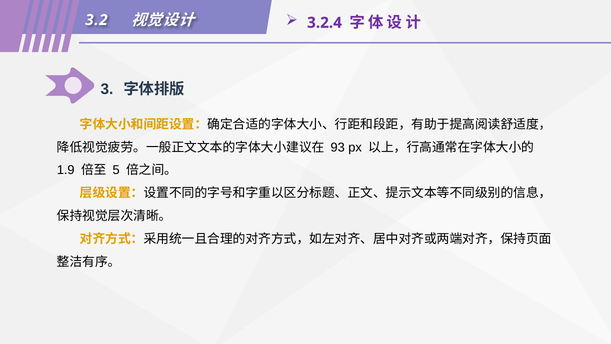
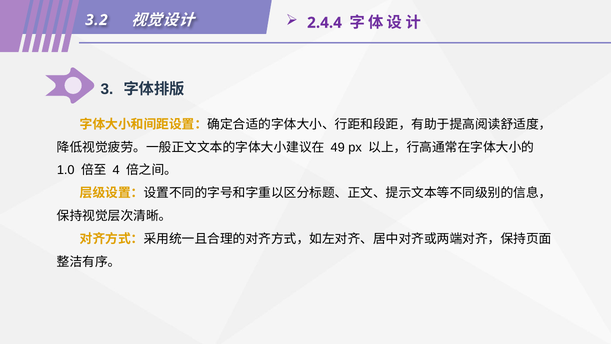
3.2.4: 3.2.4 -> 2.4.4 (325, 23)
93: 93 -> 49 (338, 147)
1.9: 1.9 -> 1.0 (66, 170)
5: 5 -> 4 (116, 170)
